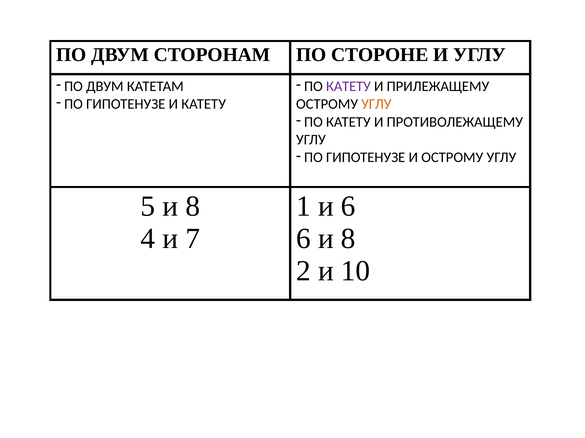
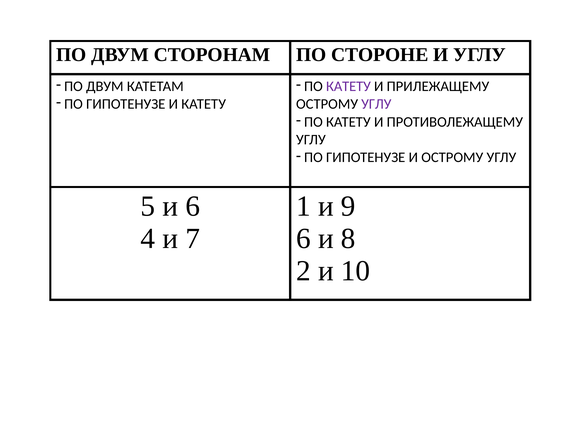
УГЛУ colour: orange -> purple (376, 104)
5 и 8: 8 -> 6 (193, 207)
и 6: 6 -> 9 (348, 207)
